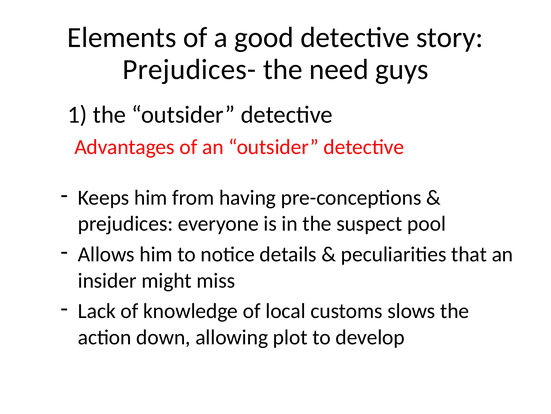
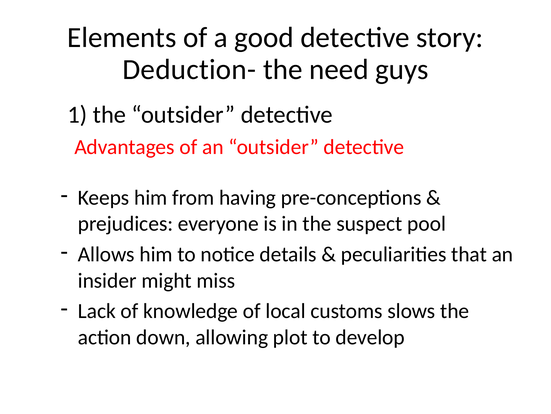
Prejudices-: Prejudices- -> Deduction- (189, 69)
